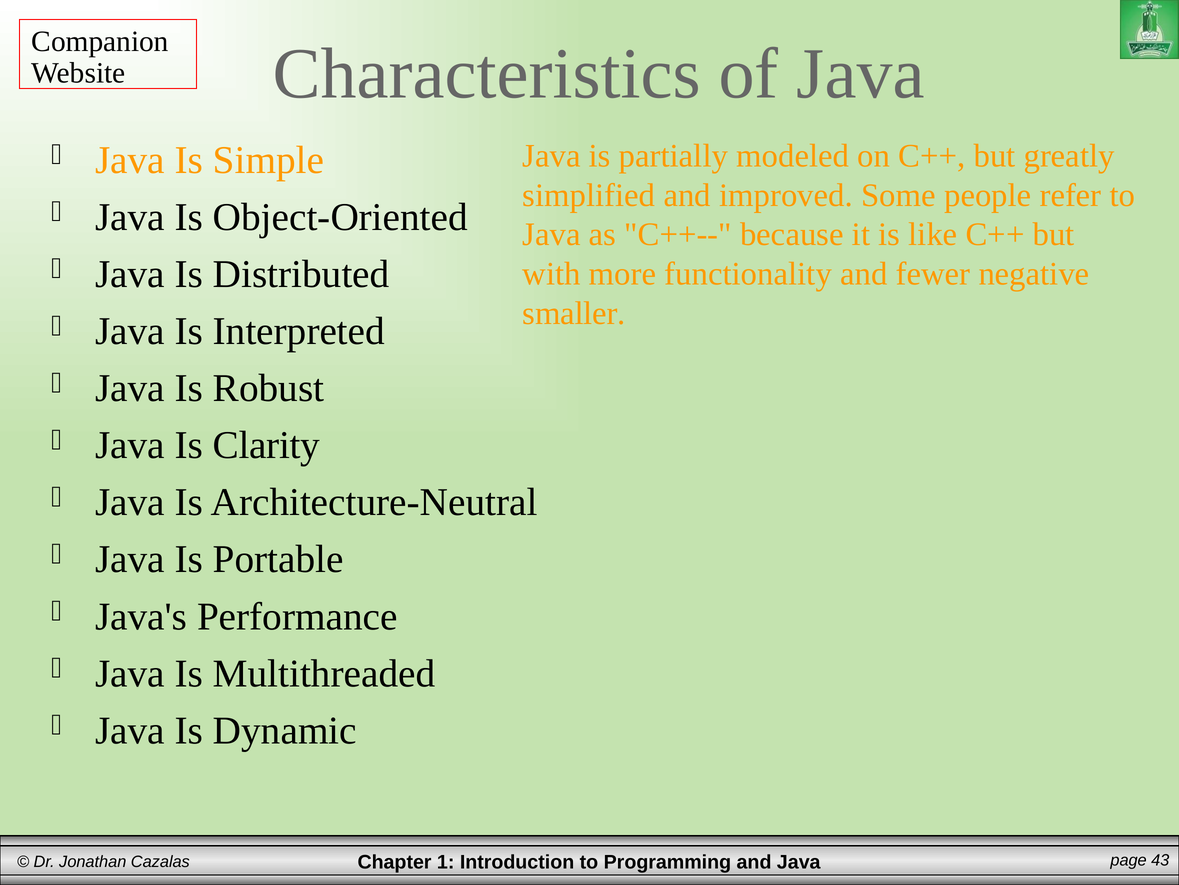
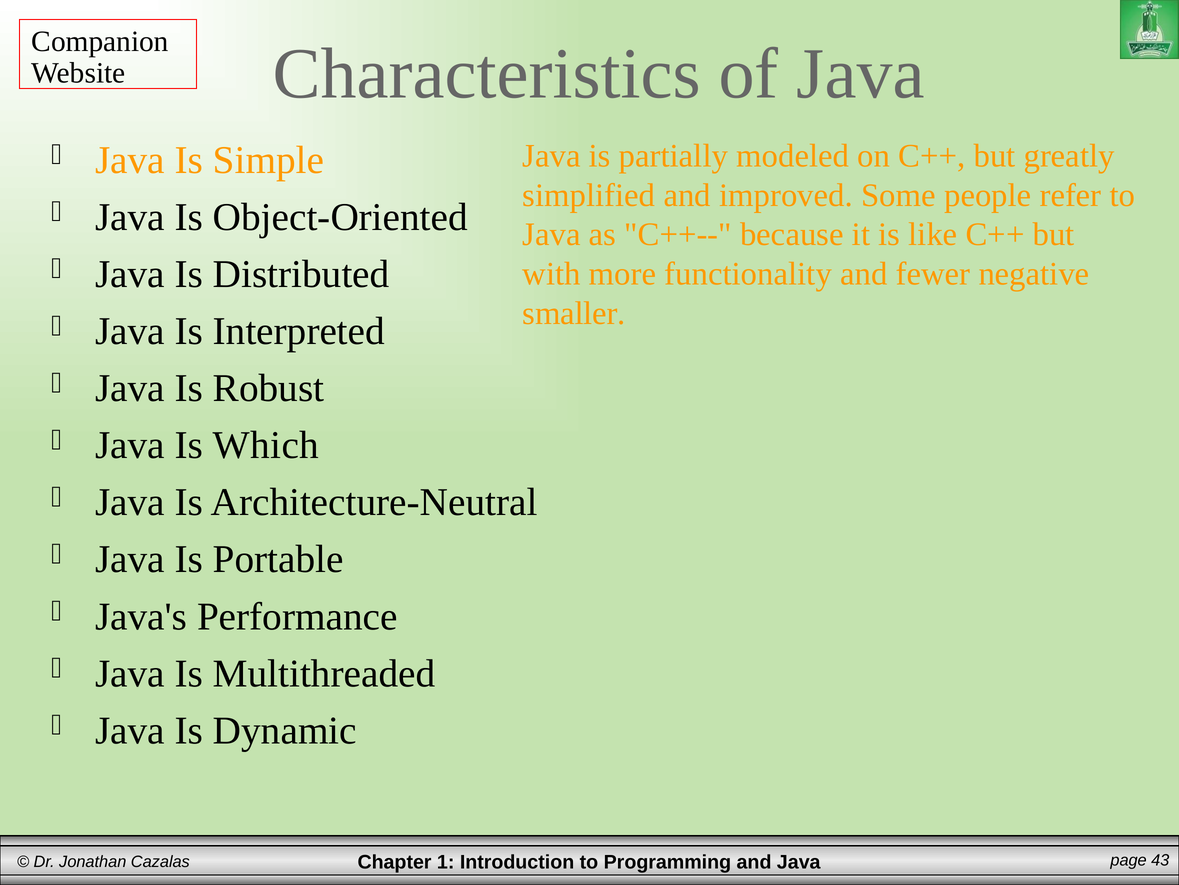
Clarity: Clarity -> Which (266, 445)
